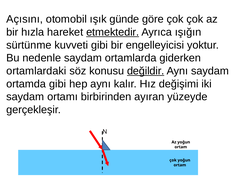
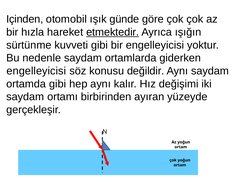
Açısını: Açısını -> Içinden (25, 19)
ortamlardaki: ortamlardaki -> engelleyicisi (36, 71)
değildir underline: present -> none (146, 71)
